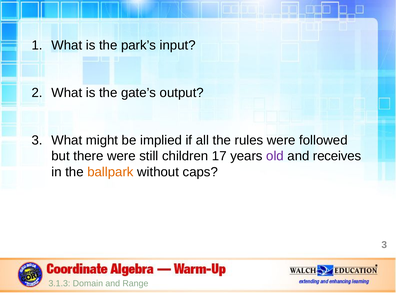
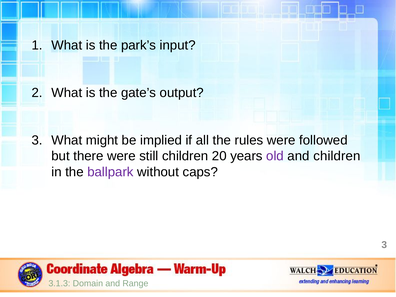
17: 17 -> 20 (219, 156)
and receives: receives -> children (337, 156)
ballpark colour: orange -> purple (110, 172)
